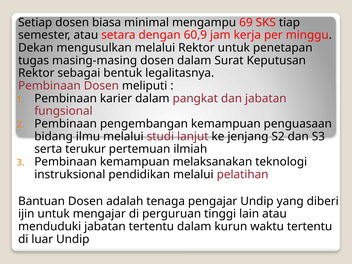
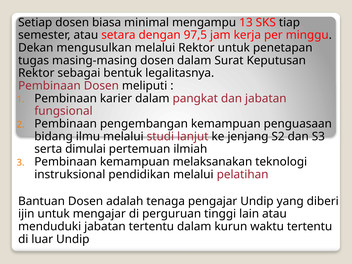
69: 69 -> 13 (246, 22)
60,9: 60,9 -> 97,5 (195, 35)
terukur: terukur -> dimulai (86, 149)
